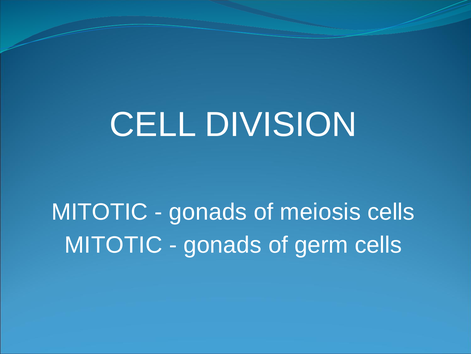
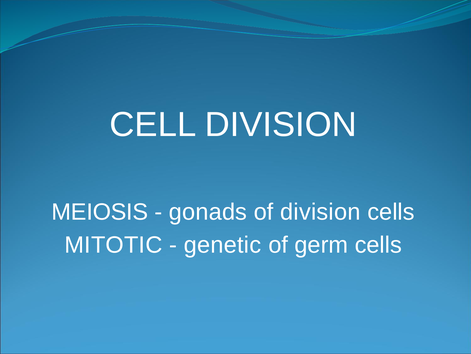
MITOTIC: MITOTIC -> MEIOSIS (100, 212)
of meiosis: meiosis -> division (320, 212)
gonads: gonads -> genetic (223, 245)
